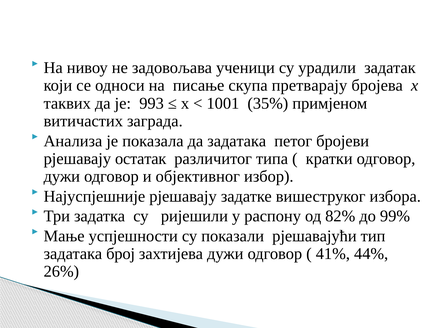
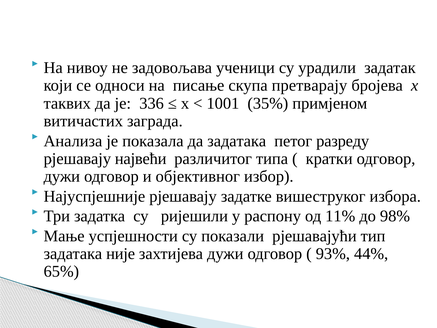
993: 993 -> 336 (152, 103)
бројеви: бројеви -> разреду (343, 141)
остатак: остатак -> највећи (141, 159)
82%: 82% -> 11% (340, 216)
99%: 99% -> 98% (395, 216)
број: број -> није (121, 254)
41%: 41% -> 93% (333, 254)
26%: 26% -> 65% (61, 271)
